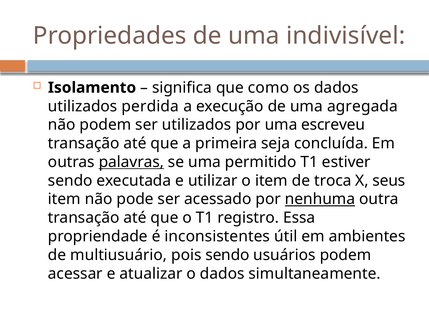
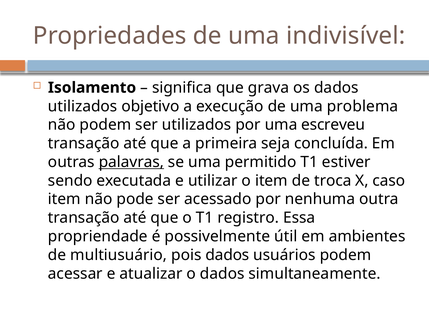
como: como -> grava (269, 88)
perdida: perdida -> objetivo (150, 106)
agregada: agregada -> problema (363, 106)
seus: seus -> caso (389, 180)
nenhuma underline: present -> none (320, 199)
inconsistentes: inconsistentes -> possivelmente (217, 236)
pois sendo: sendo -> dados (227, 255)
